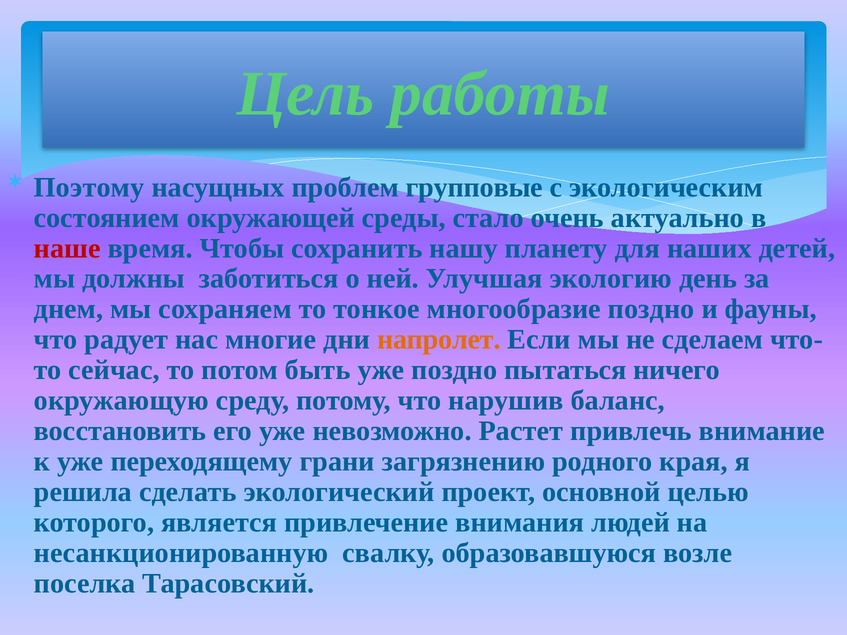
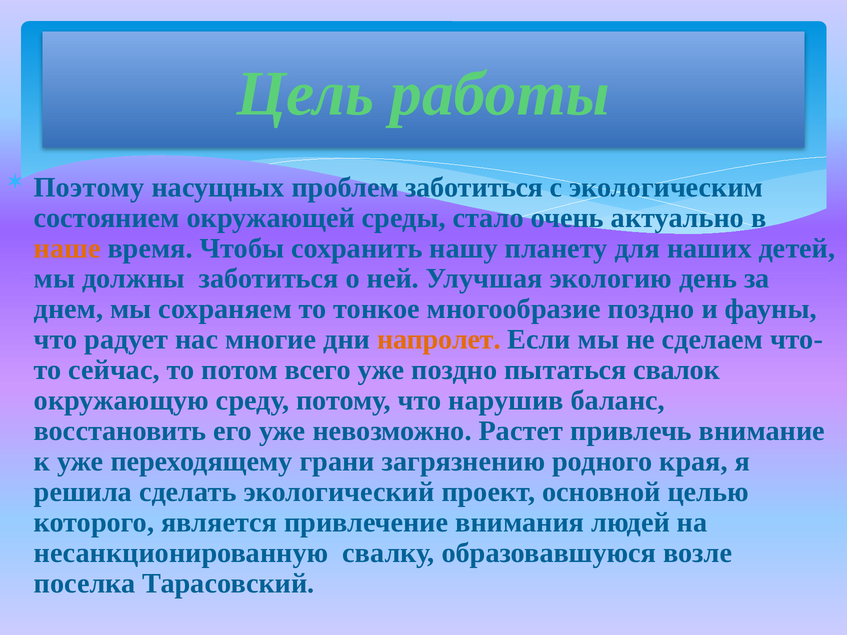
проблем групповые: групповые -> заботиться (474, 187)
наше colour: red -> orange (67, 248)
быть: быть -> всего (318, 370)
ничего: ничего -> свалок (677, 370)
